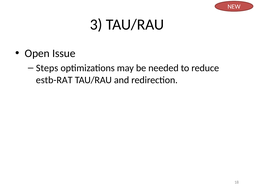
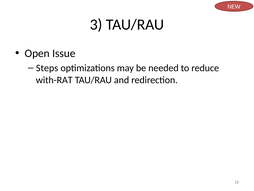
estb-RAT: estb-RAT -> with-RAT (54, 80)
